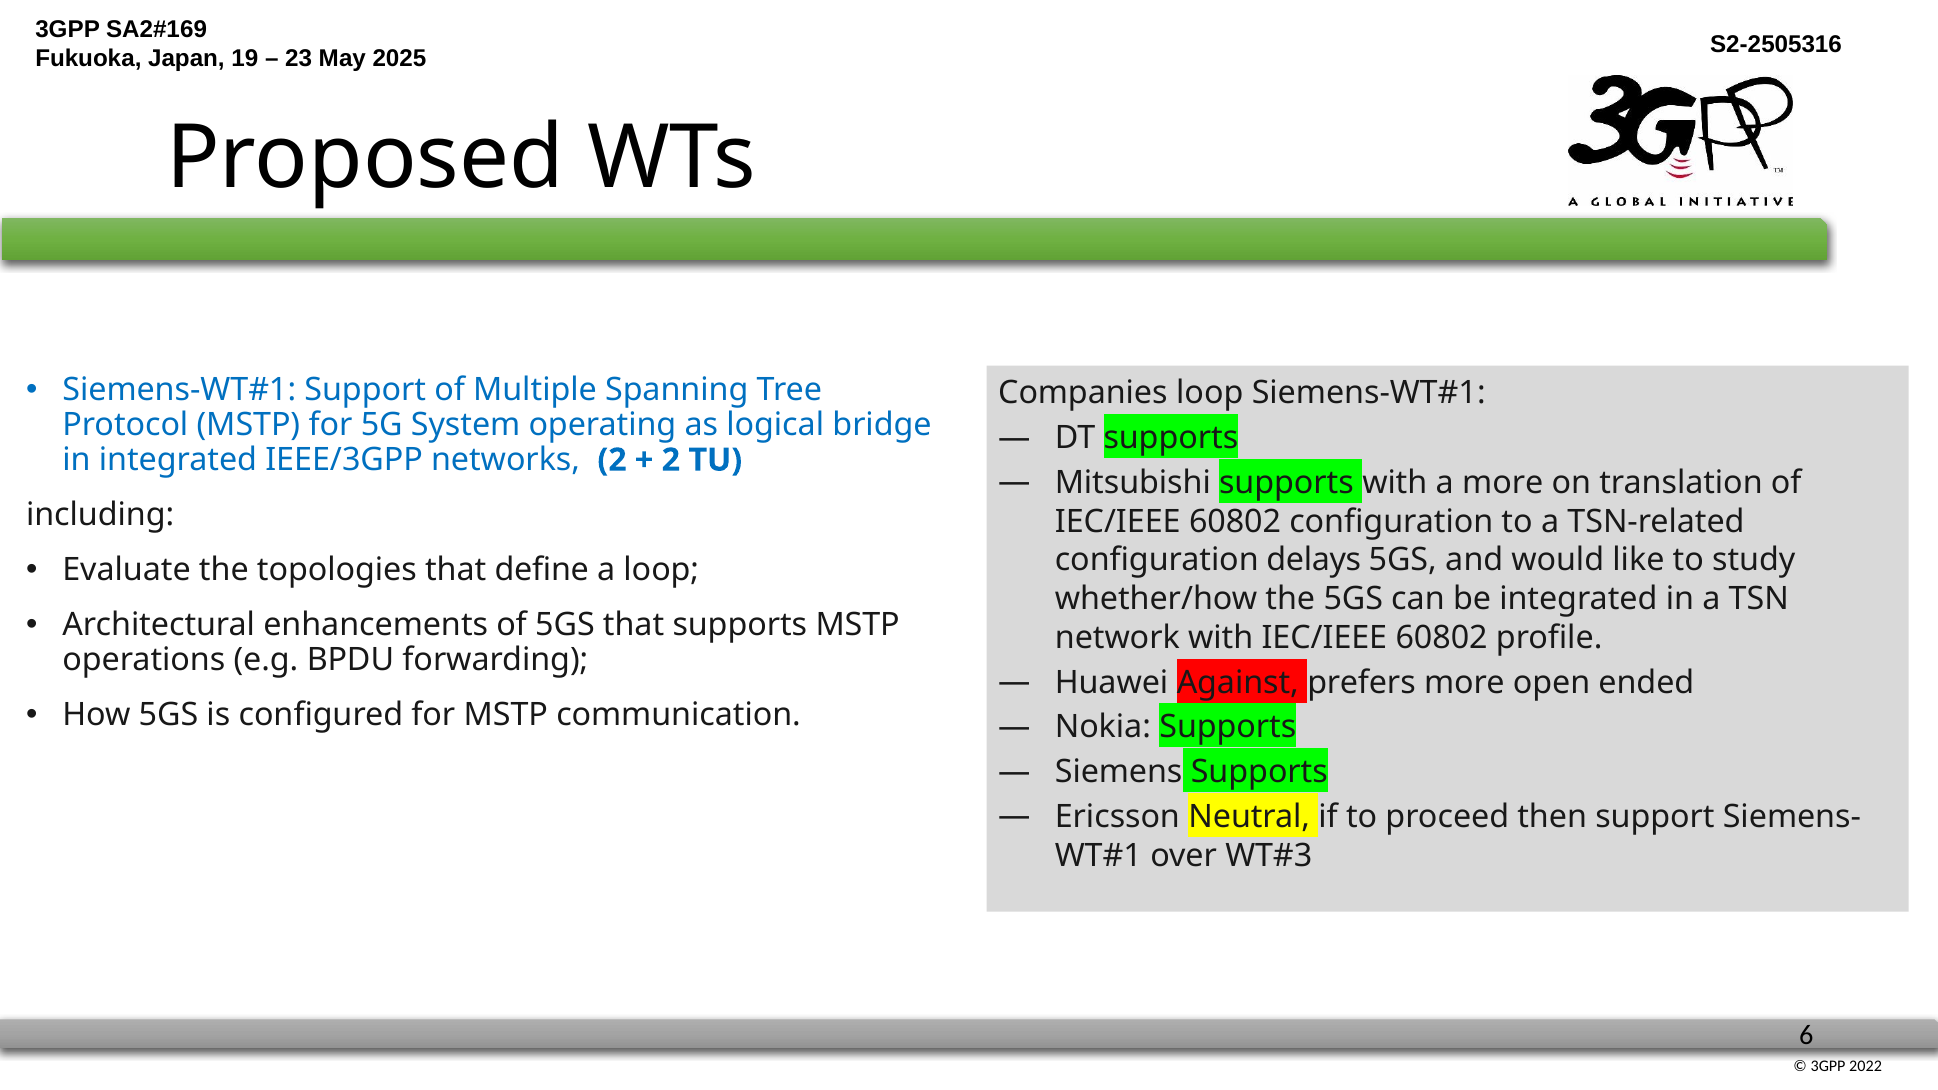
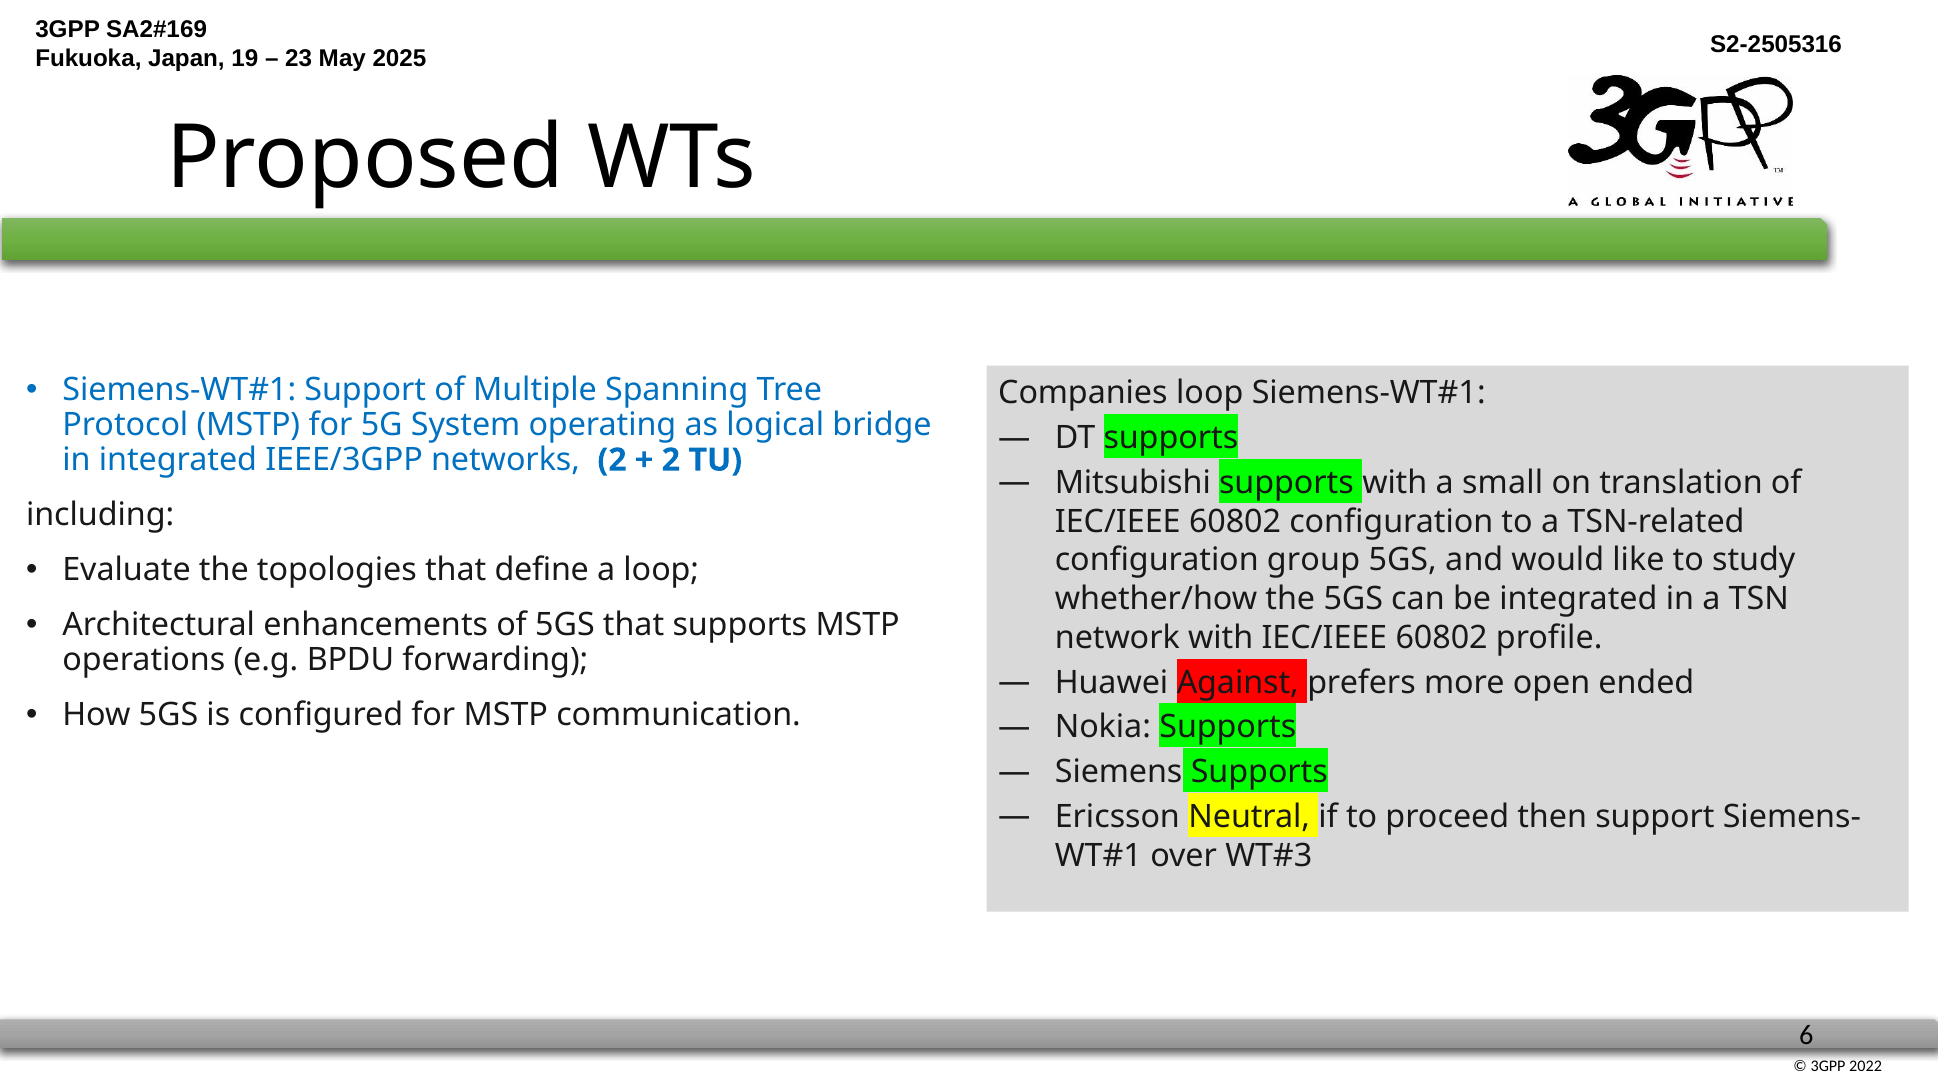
a more: more -> small (1503, 483)
delays: delays -> group (1313, 560)
